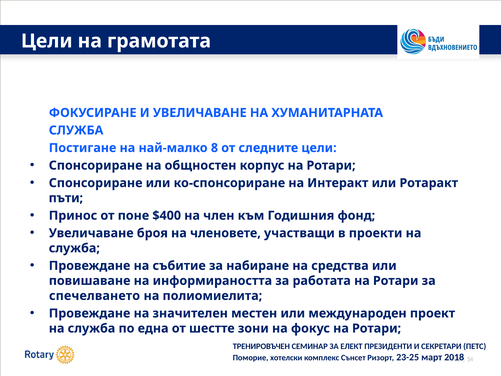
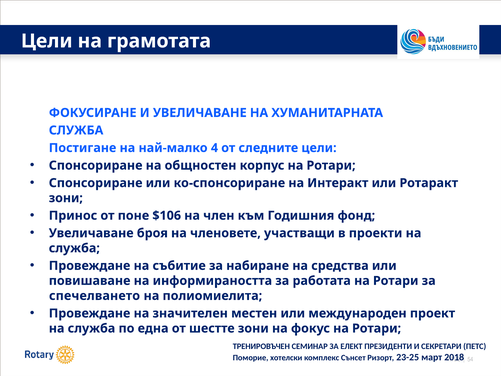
8: 8 -> 4 (214, 148)
пъти: пъти -> зони (66, 198)
$400: $400 -> $106 (167, 215)
